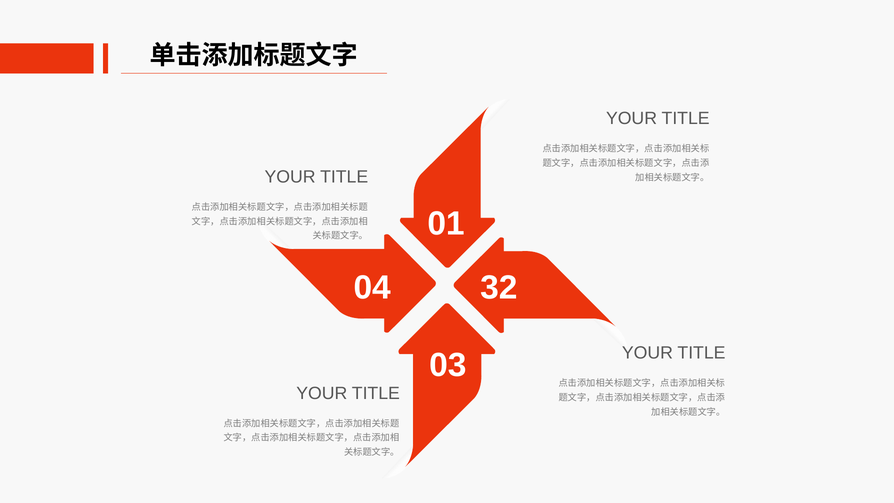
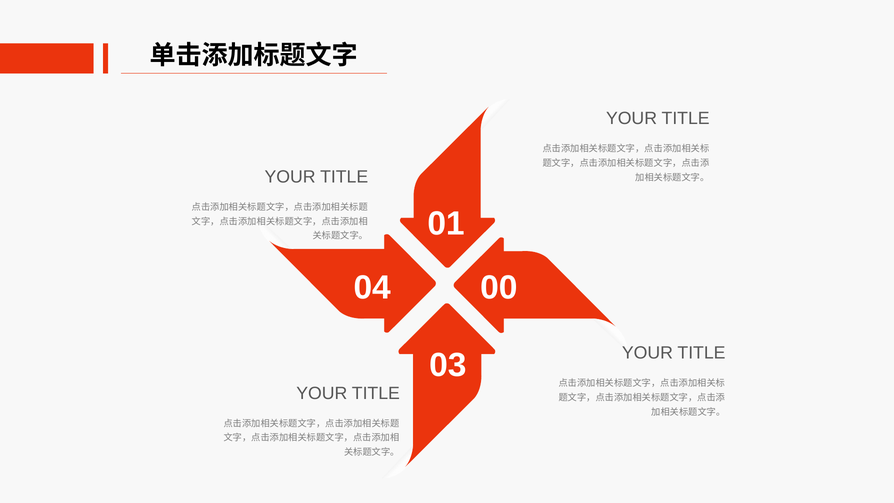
32: 32 -> 00 (499, 288)
